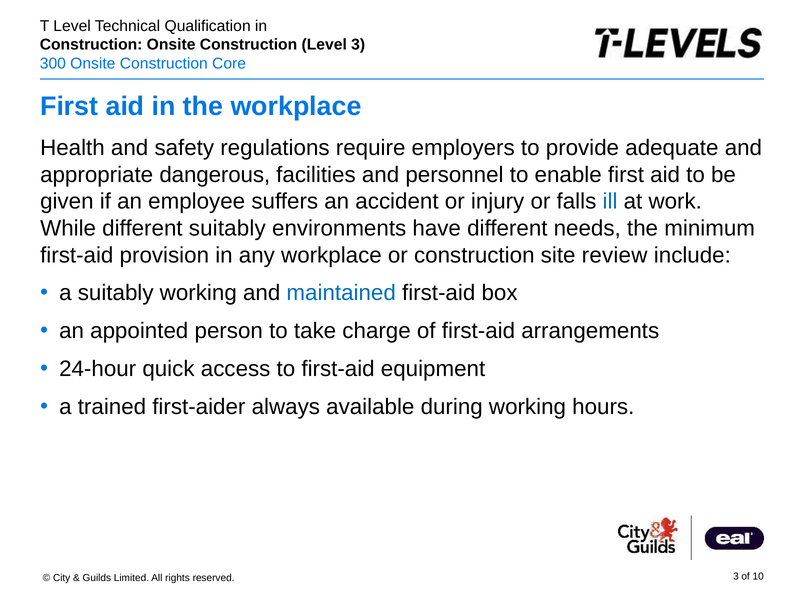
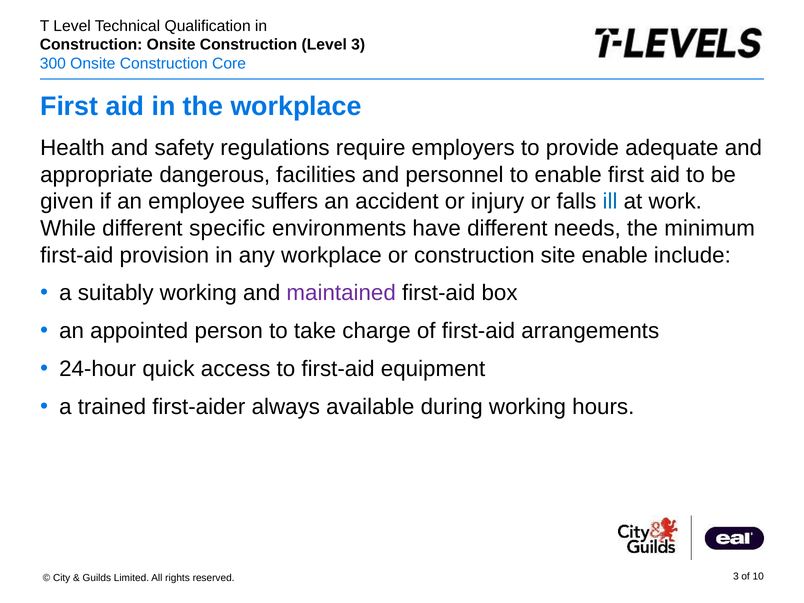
different suitably: suitably -> specific (227, 228)
site review: review -> enable (615, 255)
maintained colour: blue -> purple (341, 293)
